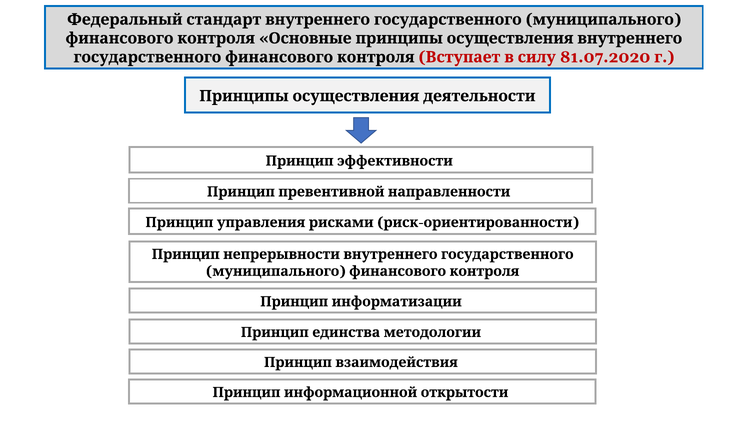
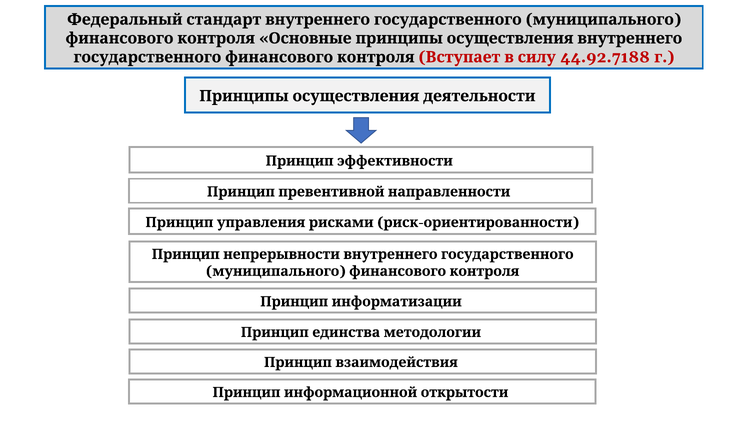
81.07.2020: 81.07.2020 -> 44.92.7188 (605, 57)
